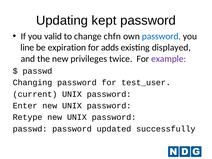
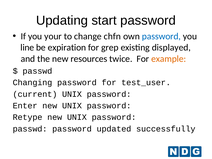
kept: kept -> start (104, 21)
valid: valid -> your (53, 36)
adds: adds -> grep (110, 48)
privileges: privileges -> resources (89, 59)
example colour: purple -> orange (169, 59)
